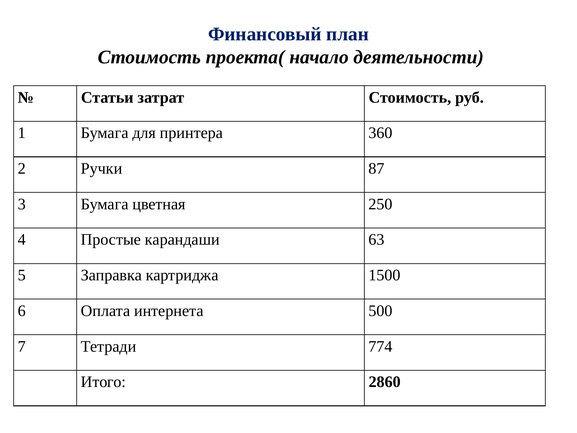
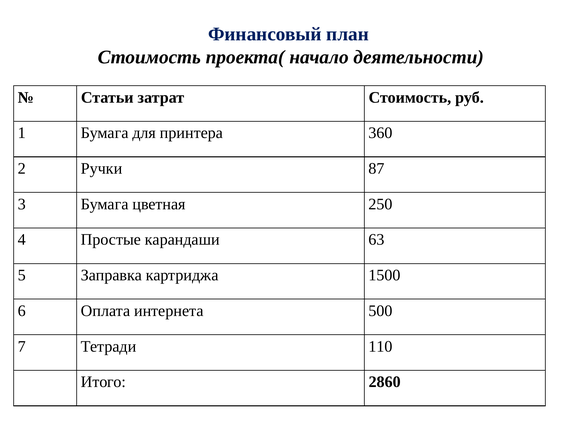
774: 774 -> 110 (381, 346)
